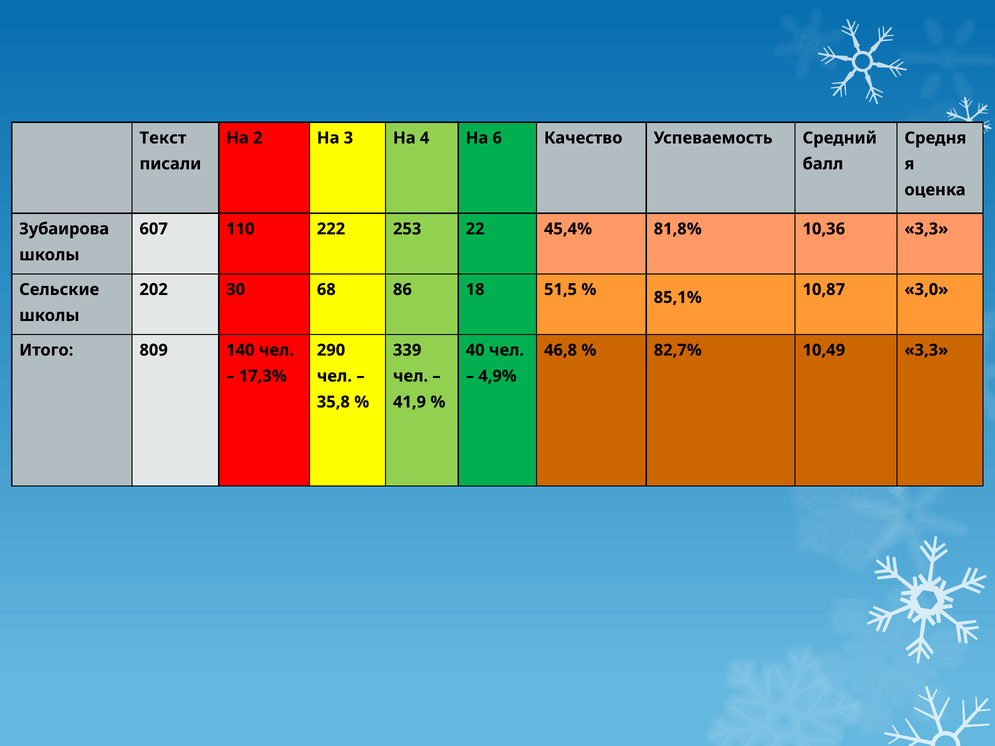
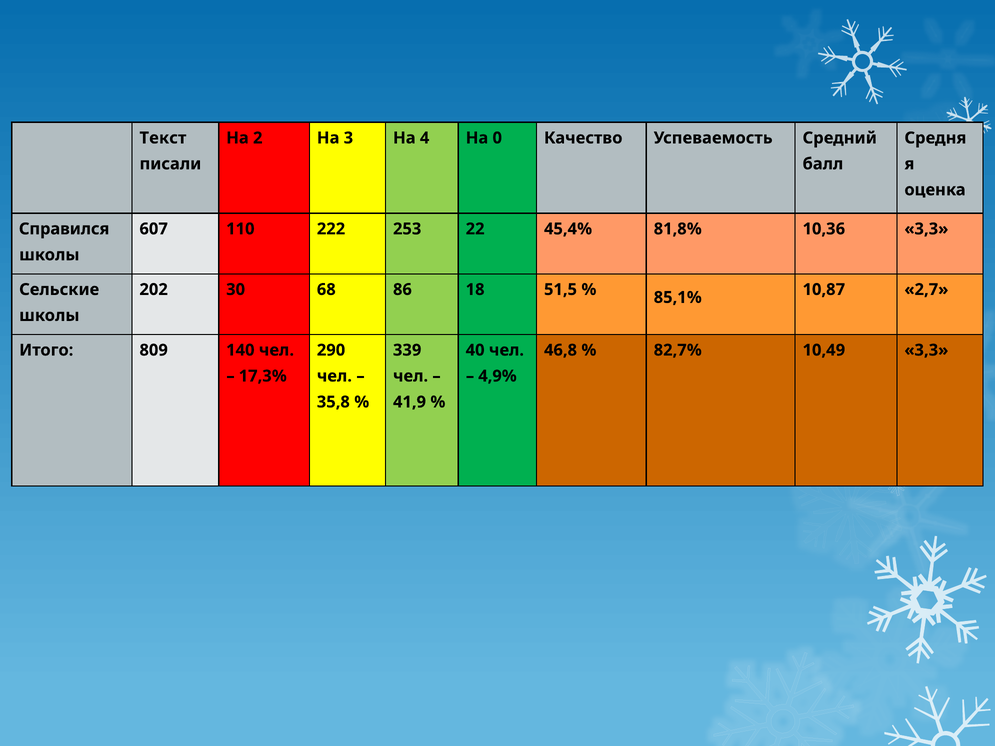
6: 6 -> 0 (497, 138)
Зубаирова: Зубаирова -> Справился (64, 229)
3,0: 3,0 -> 2,7 (926, 290)
